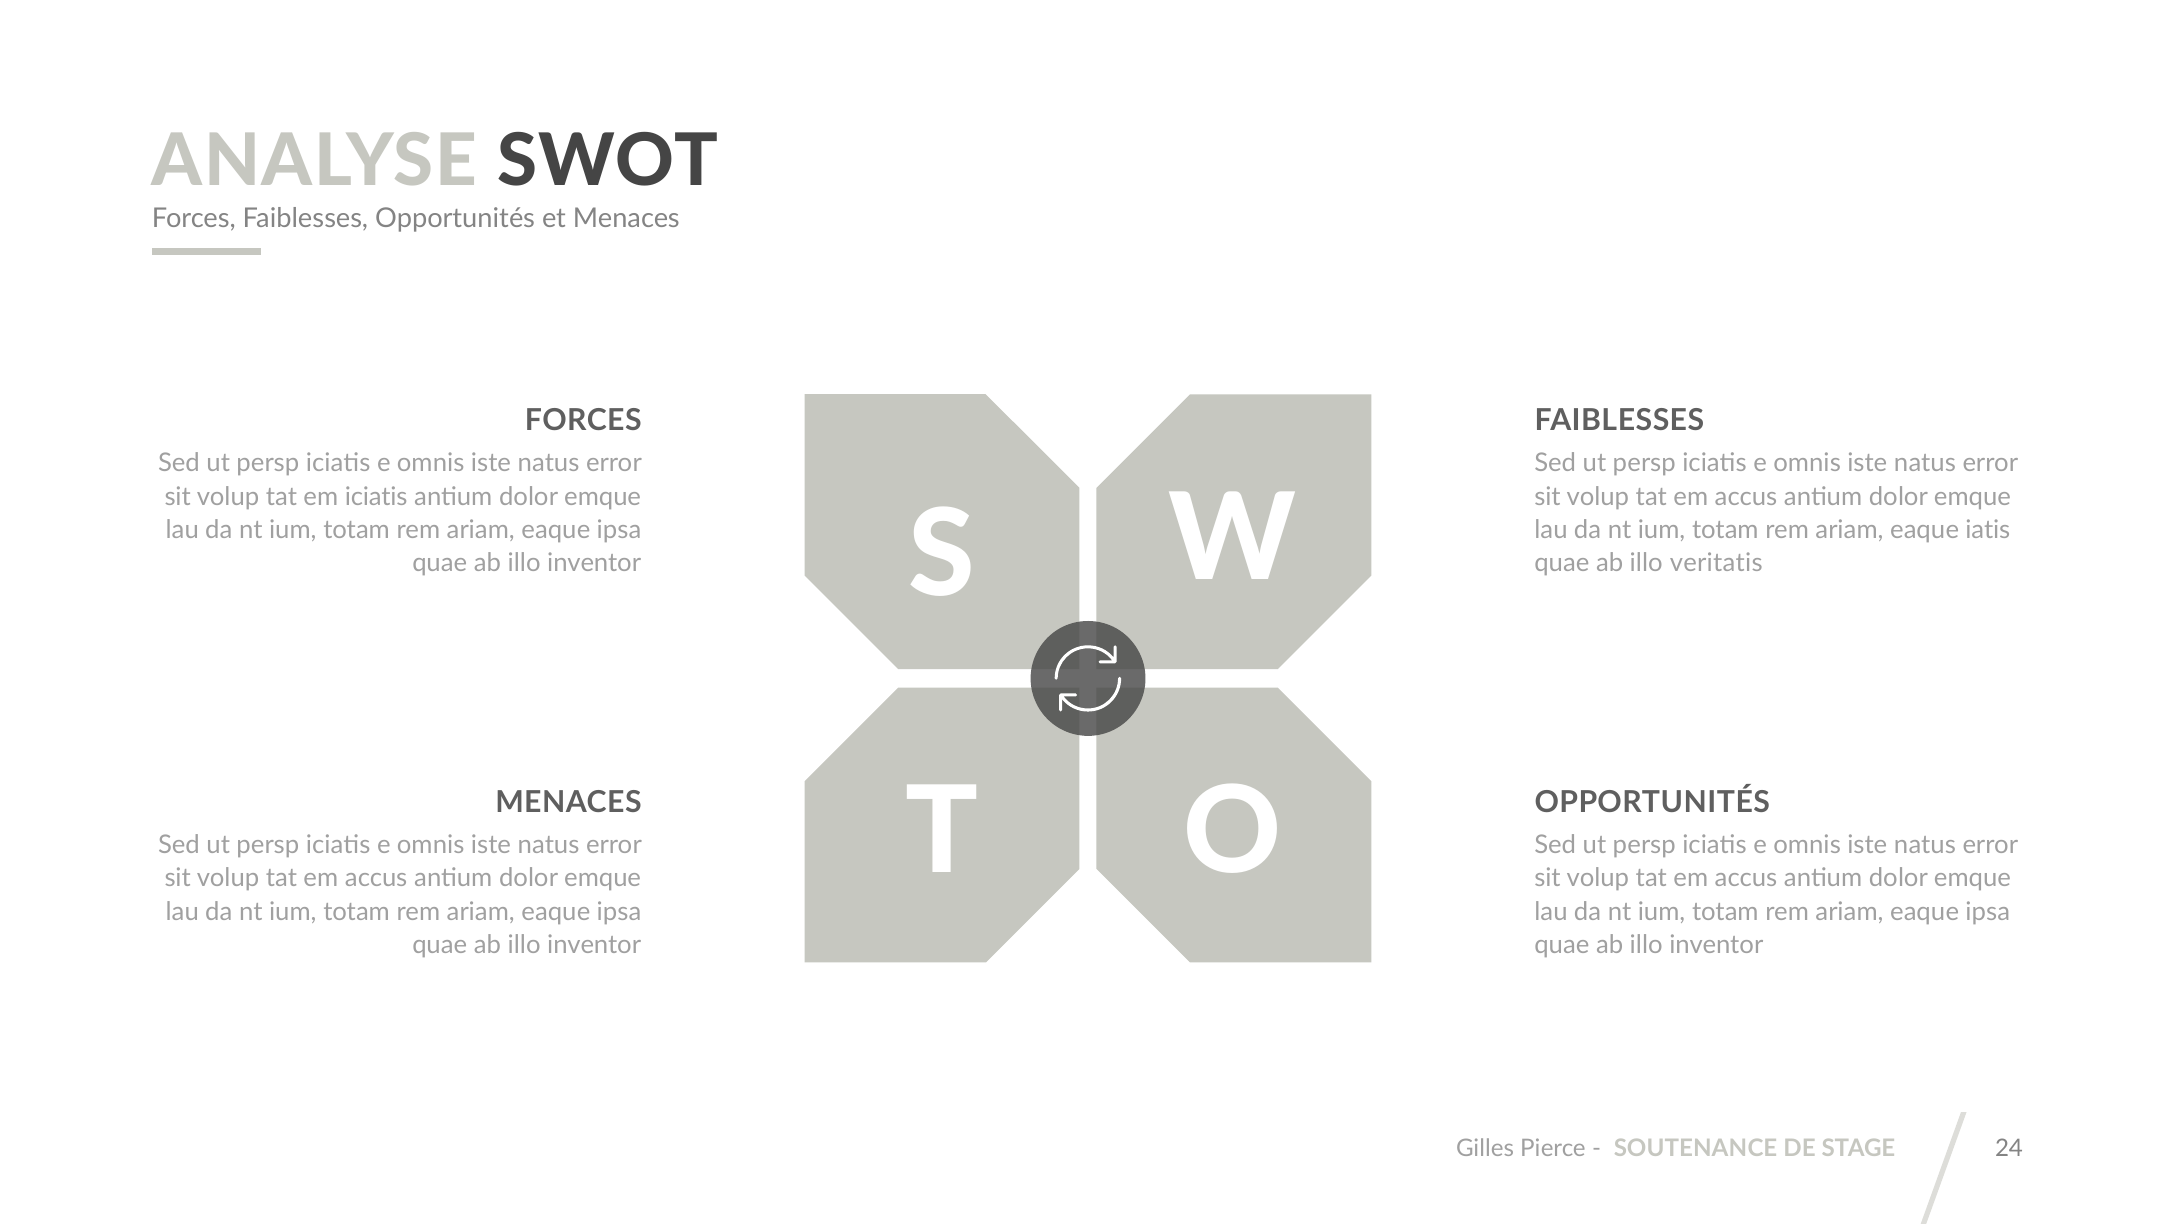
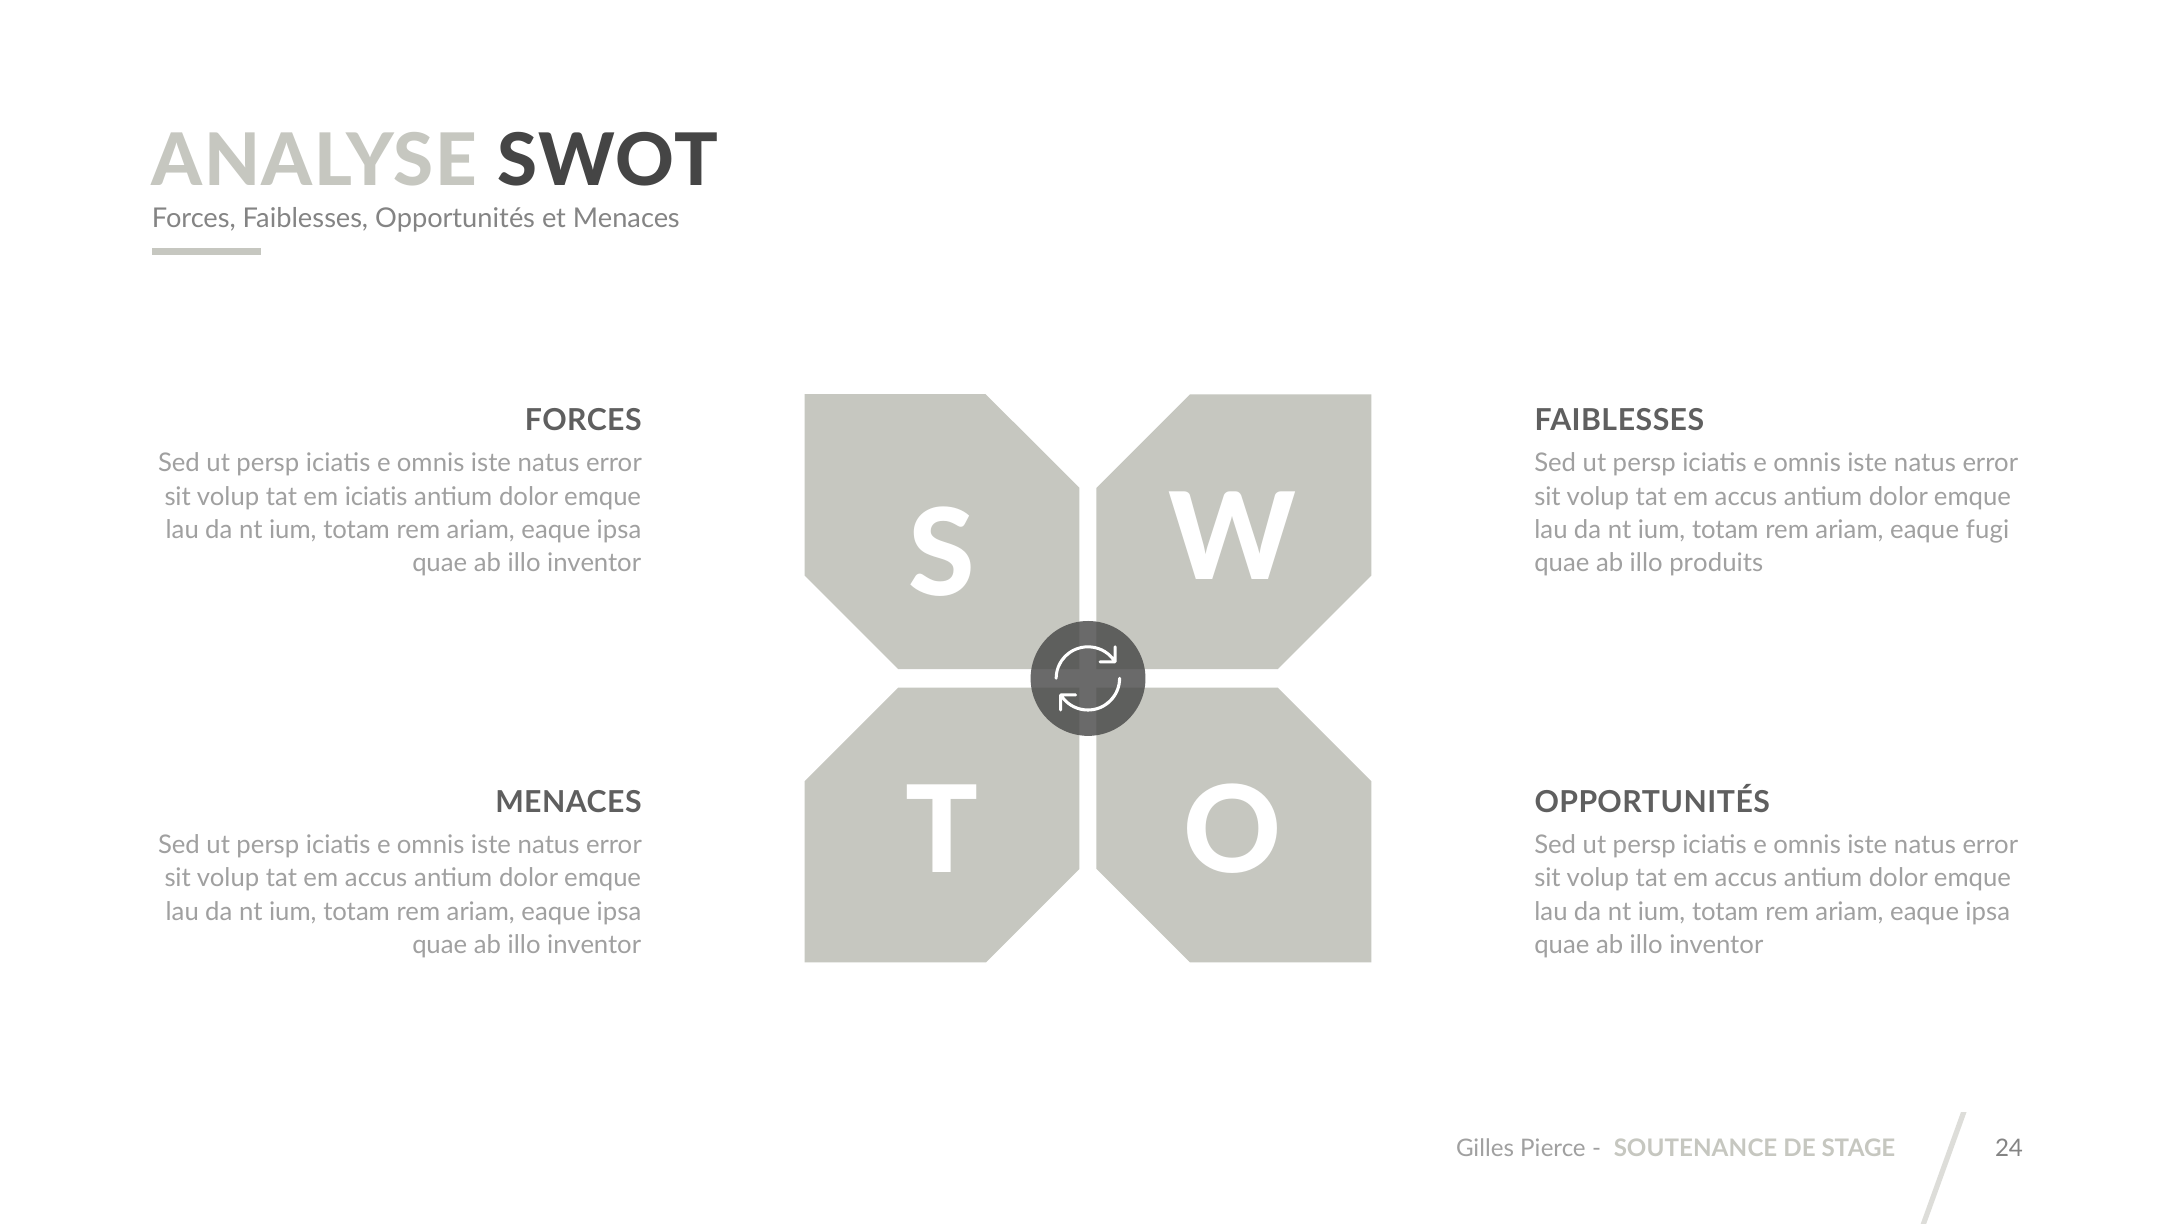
iatis: iatis -> fugi (1988, 530)
veritatis: veritatis -> produits (1716, 563)
